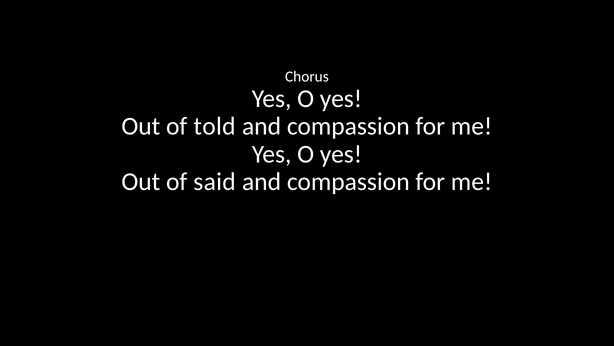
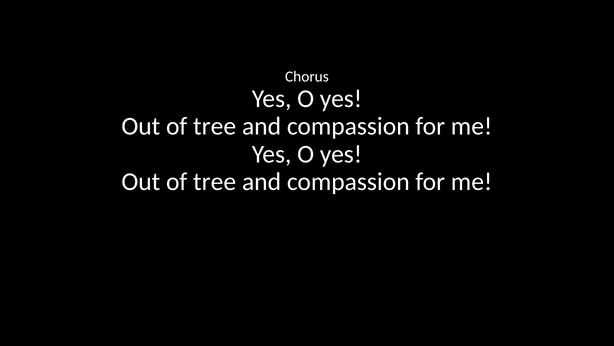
told: told -> tree (215, 126)
said: said -> tree (215, 181)
